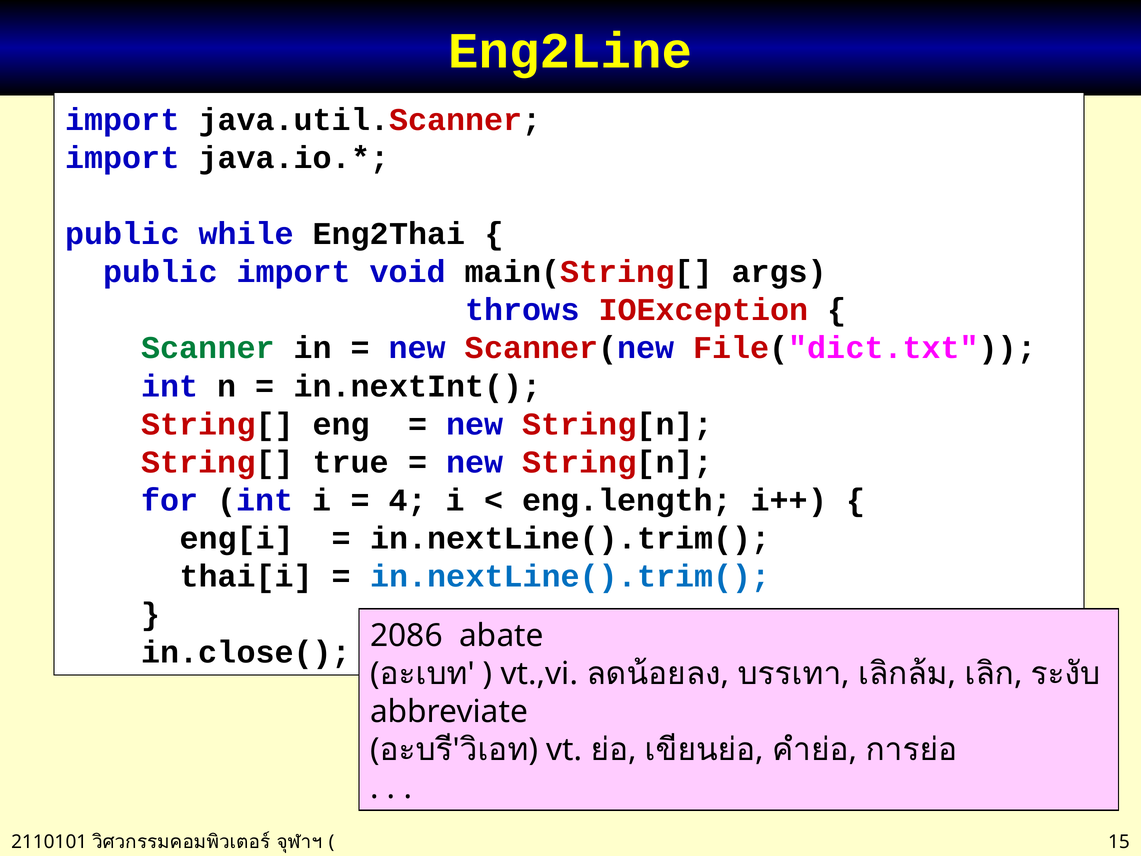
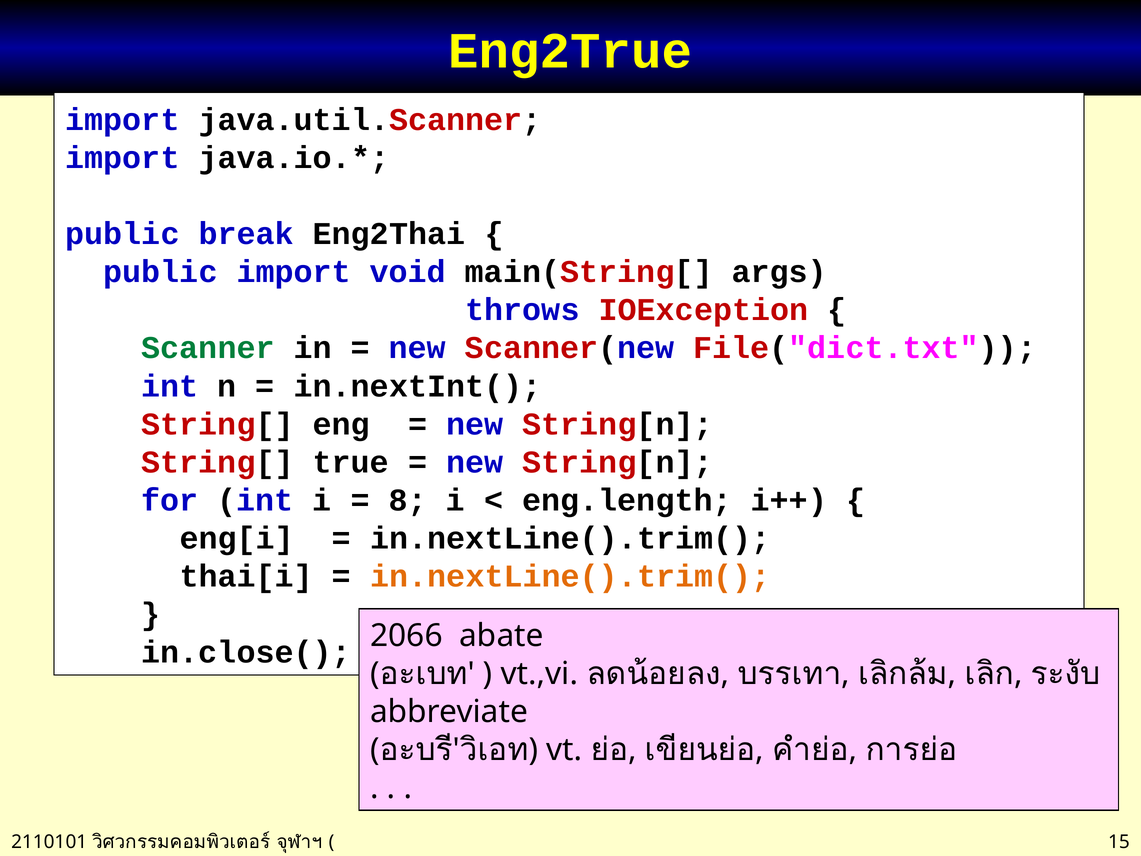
Eng2Line: Eng2Line -> Eng2True (570, 51)
while: while -> break (246, 234)
4: 4 -> 8 (408, 500)
in.nextLine().trim( colour: blue -> orange (570, 576)
2086: 2086 -> 2066 (406, 635)
